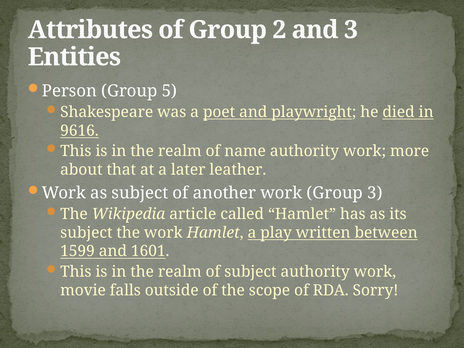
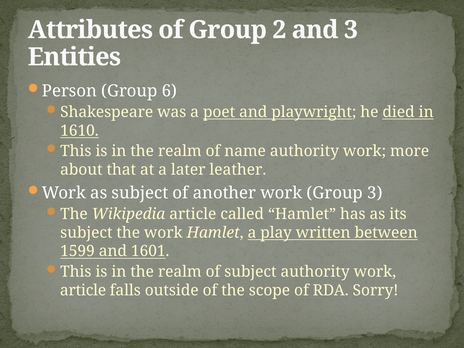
5: 5 -> 6 (170, 91)
9616: 9616 -> 1610 (79, 131)
movie: movie -> article (83, 290)
